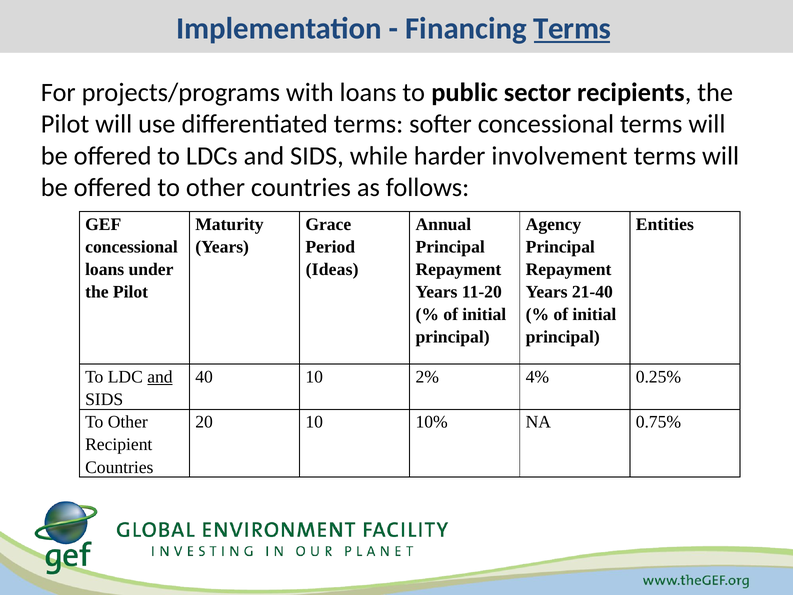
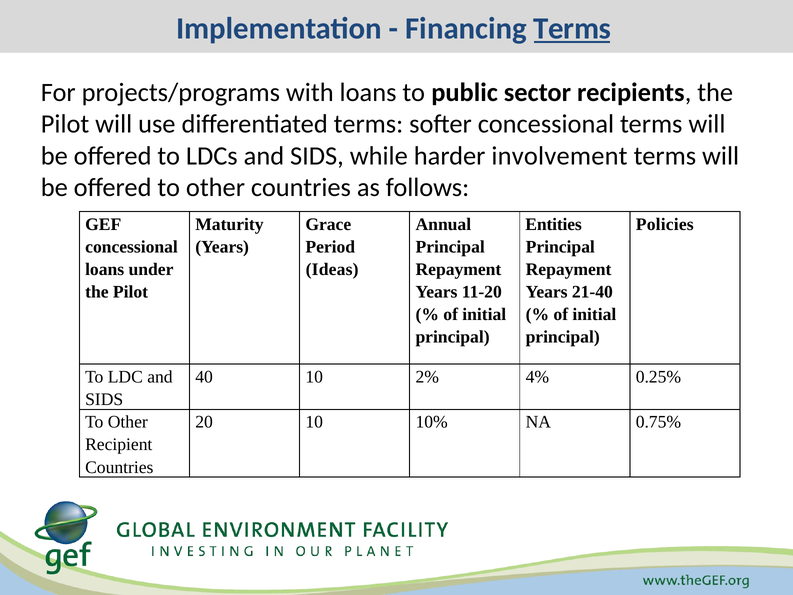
Agency: Agency -> Entities (554, 224)
Entities: Entities -> Policies (665, 224)
and underline: present -> none (160, 377)
